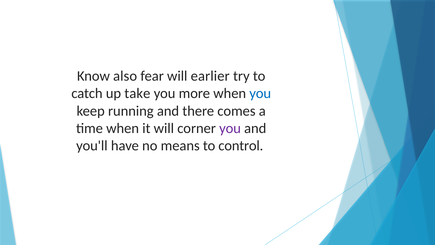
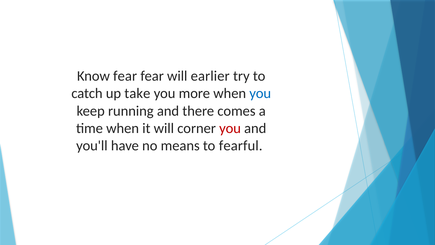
Know also: also -> fear (125, 76)
you colour: purple -> red (230, 128)
control: control -> fearful (241, 146)
